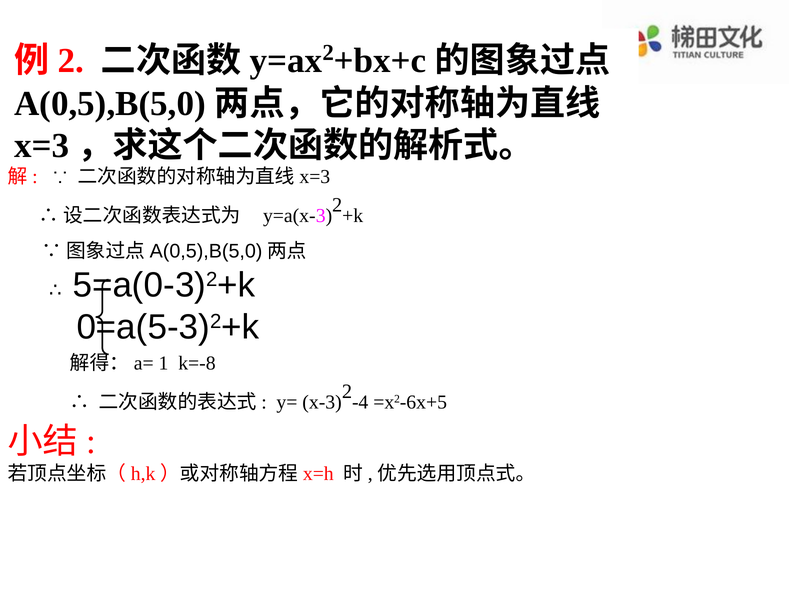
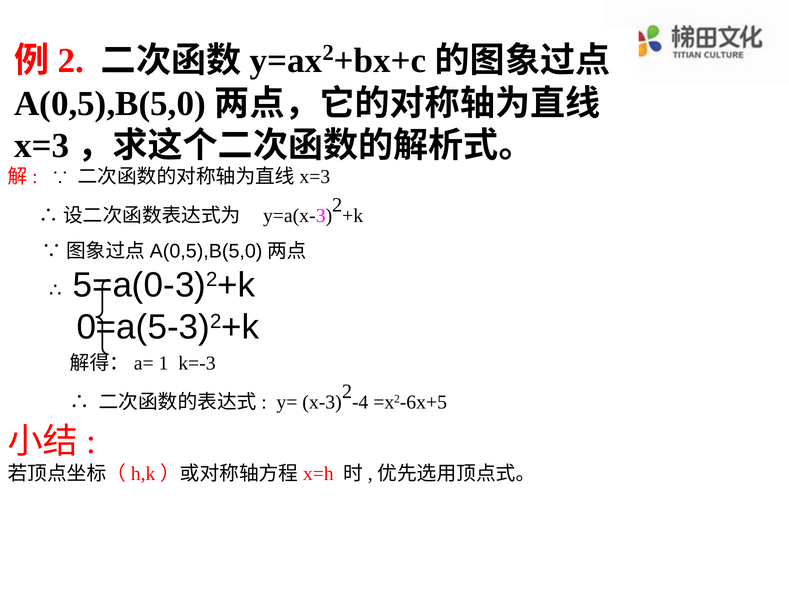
k=-8: k=-8 -> k=-3 (197, 363)
